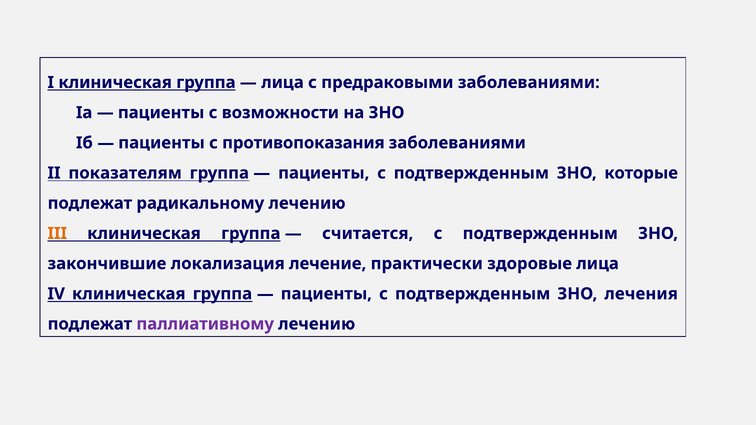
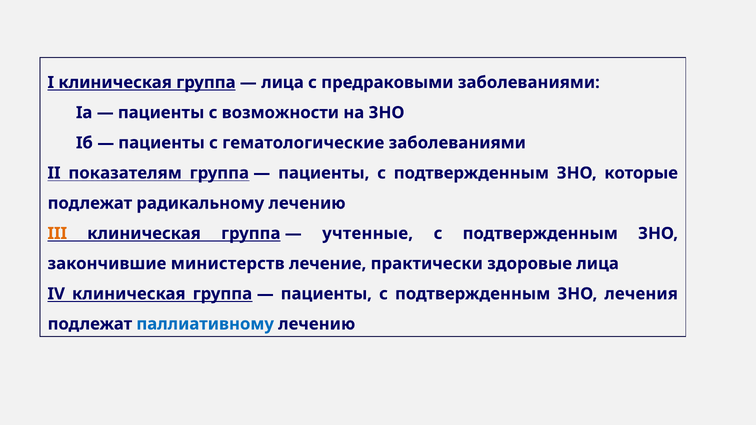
противопоказания: противопоказания -> гематологические (303, 143)
считается: считается -> учтенные (368, 234)
локализация: локализация -> министерств (228, 264)
паллиативному colour: purple -> blue (205, 324)
